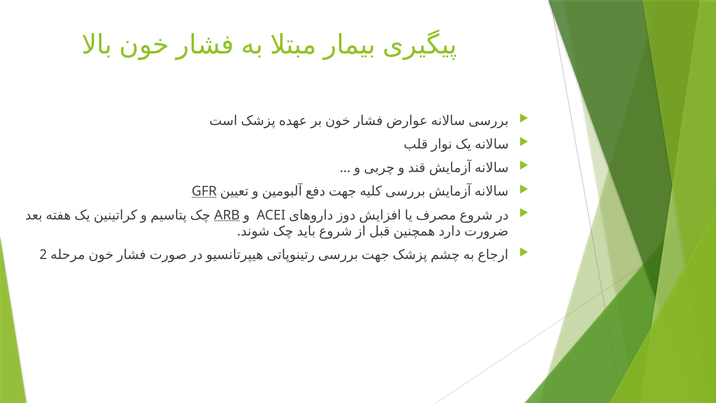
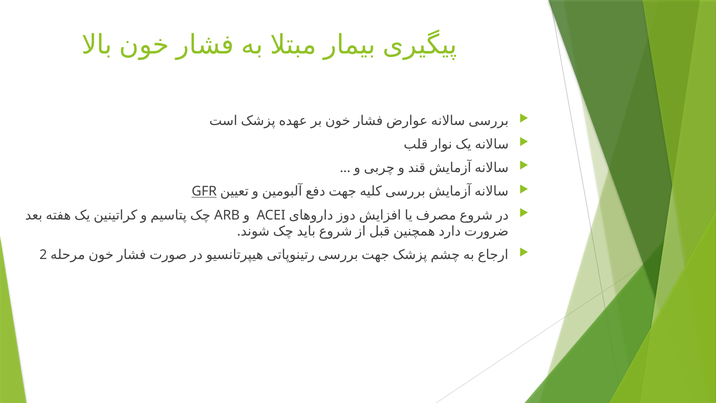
ARB underline: present -> none (227, 215)
